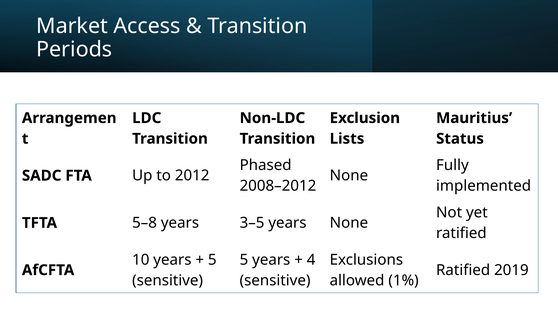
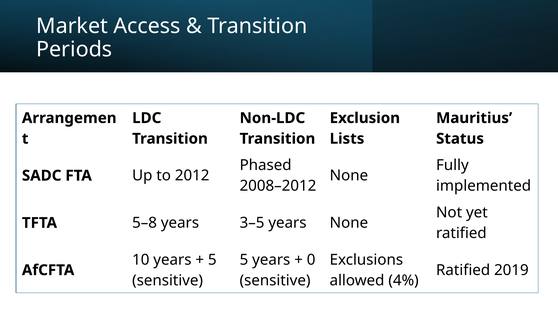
4: 4 -> 0 (311, 260)
1%: 1% -> 4% (404, 280)
